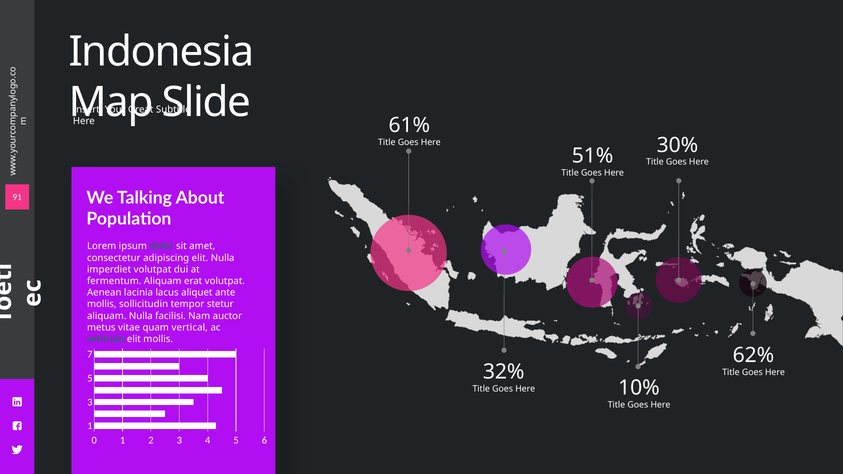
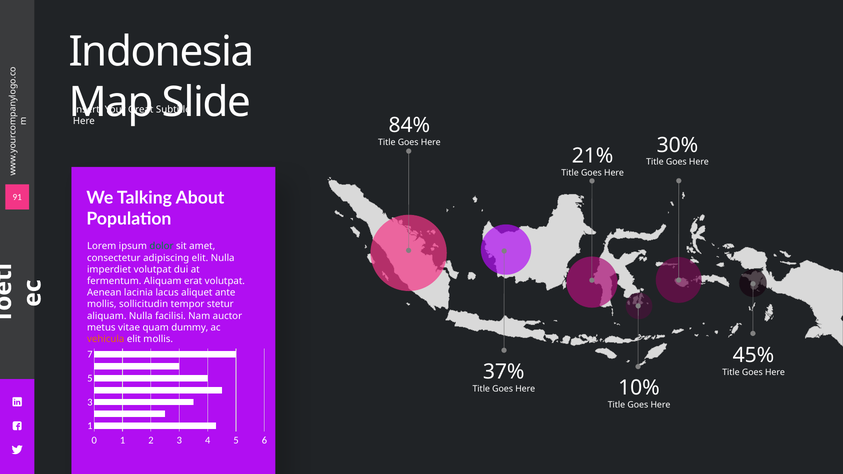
61%: 61% -> 84% (409, 125)
51%: 51% -> 21% (593, 156)
vertical: vertical -> dummy (190, 328)
vehicula colour: green -> orange (106, 339)
62%: 62% -> 45% (753, 355)
32%: 32% -> 37% (504, 372)
